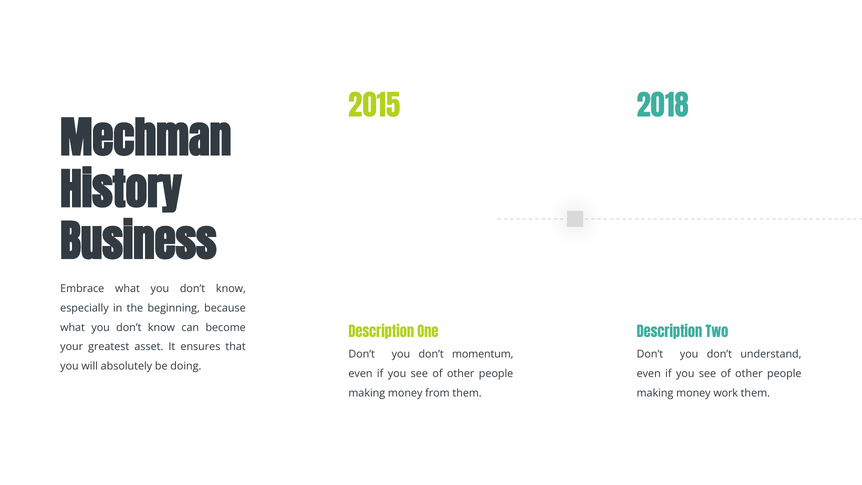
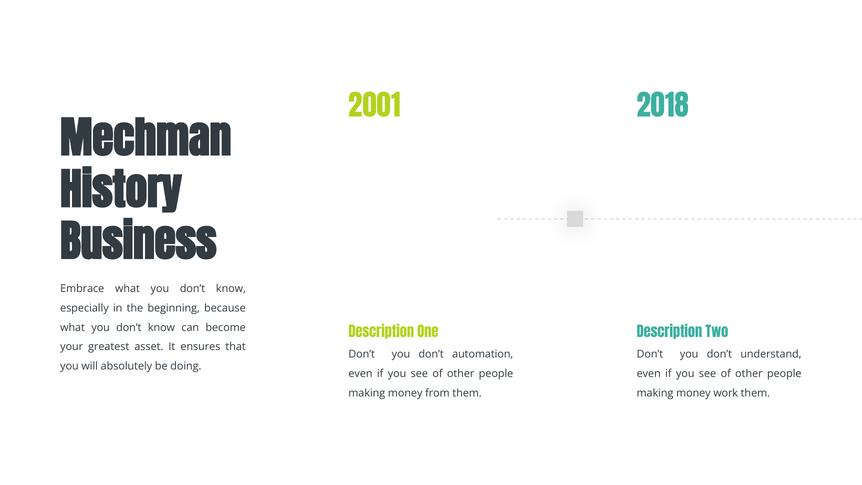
2015: 2015 -> 2001 (375, 107)
momentum: momentum -> automation (483, 354)
